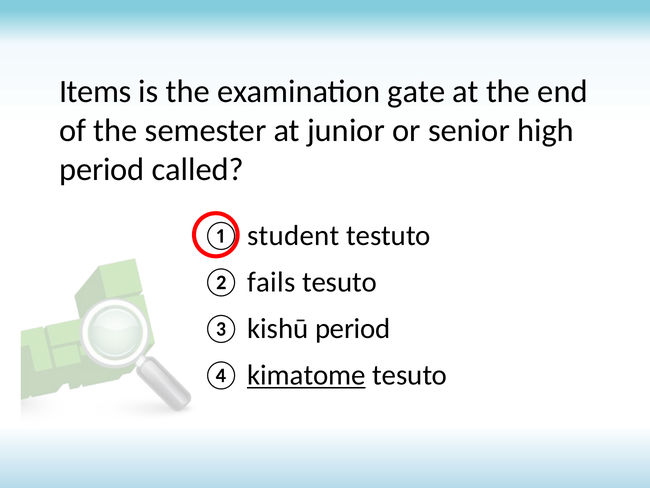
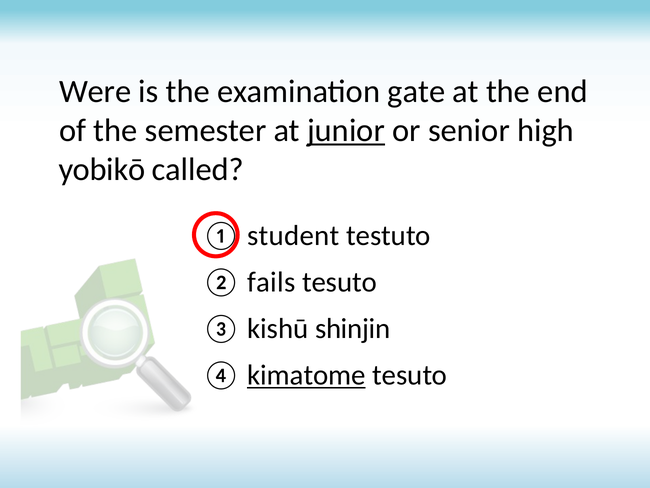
Items: Items -> Were (95, 92)
junior underline: none -> present (346, 131)
period: period -> yobikō (102, 170)
kishū period: period -> shinjin (353, 328)
